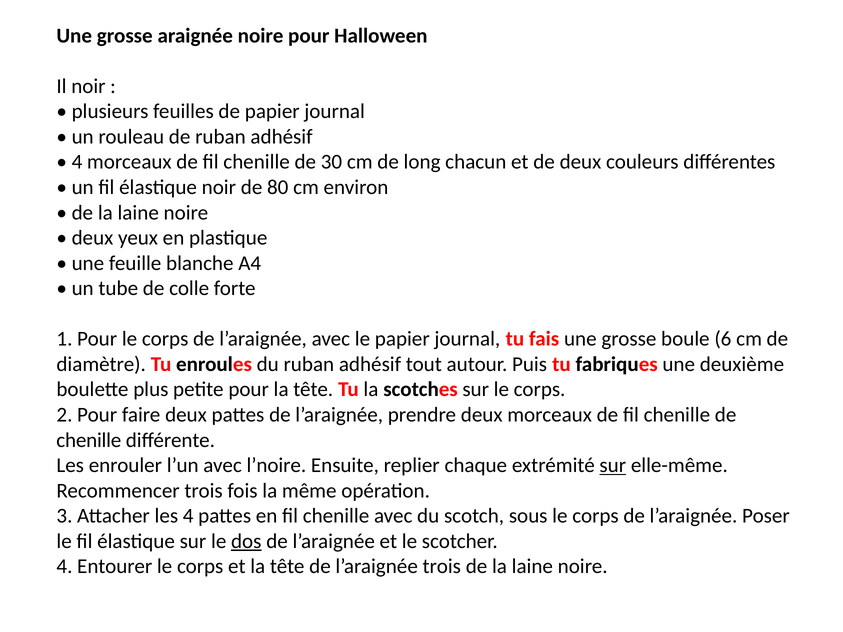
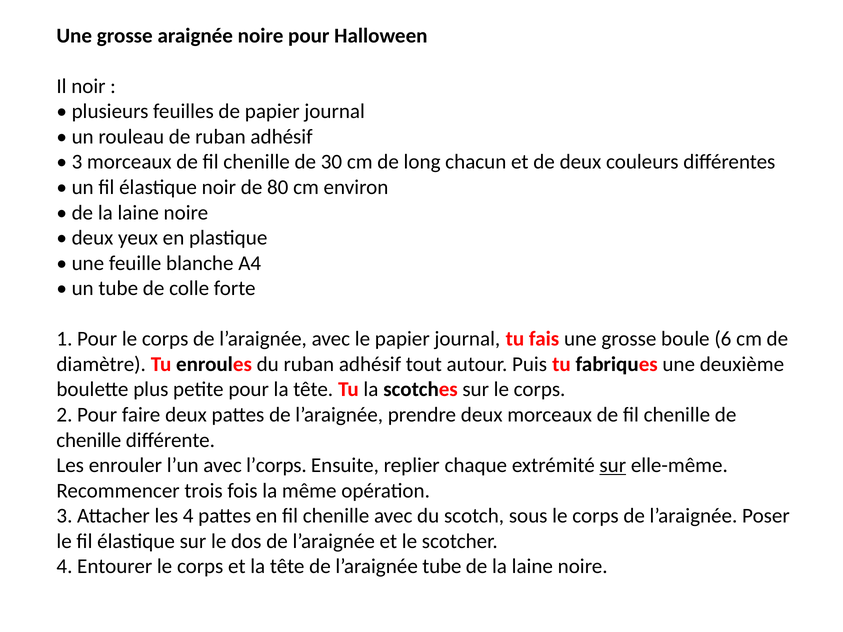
4: 4 -> 3 (77, 162)
l’noire: l’noire -> l’corps (276, 466)
dos underline: present -> none (246, 541)
l’araignée trois: trois -> tube (442, 567)
